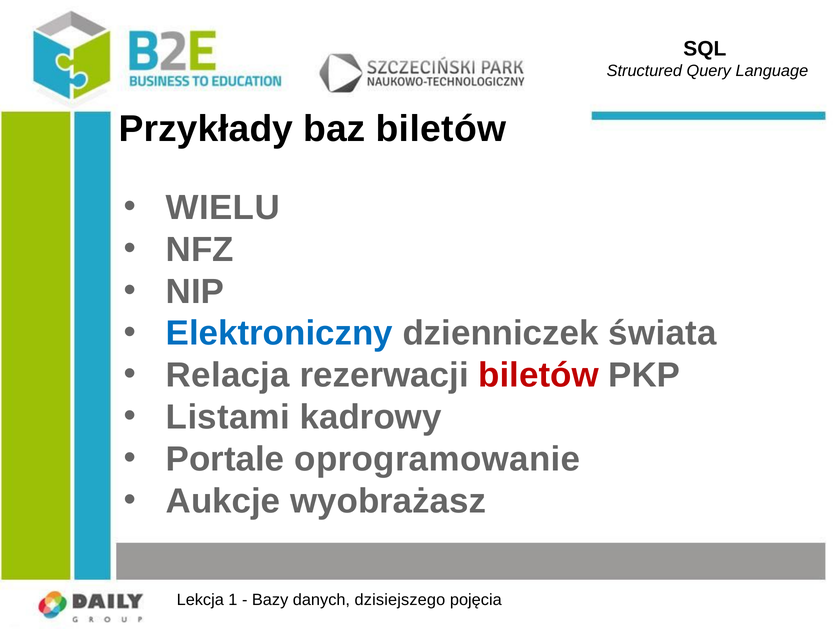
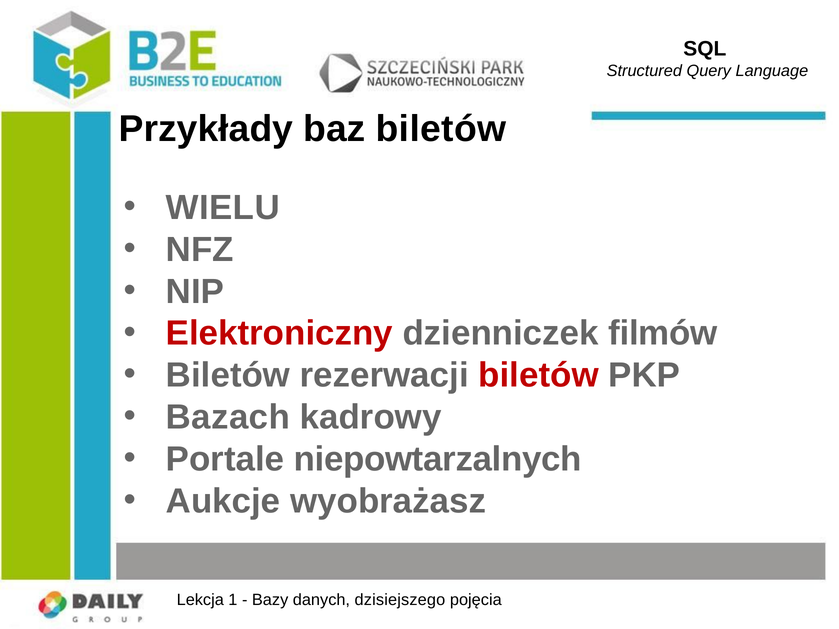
Elektroniczny colour: blue -> red (279, 334)
świata: świata -> filmów (663, 334)
Relacja: Relacja -> Biletów (228, 375)
Listami: Listami -> Bazach (228, 417)
oprogramowanie: oprogramowanie -> niepowtarzalnych (438, 459)
